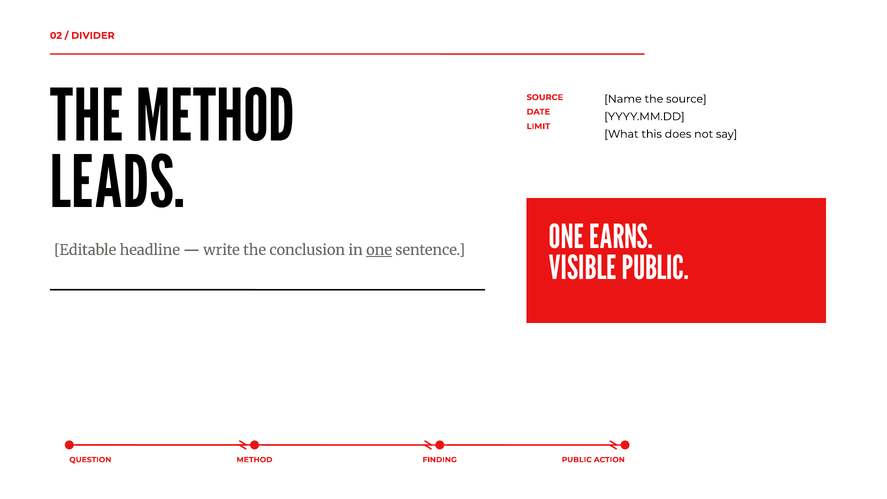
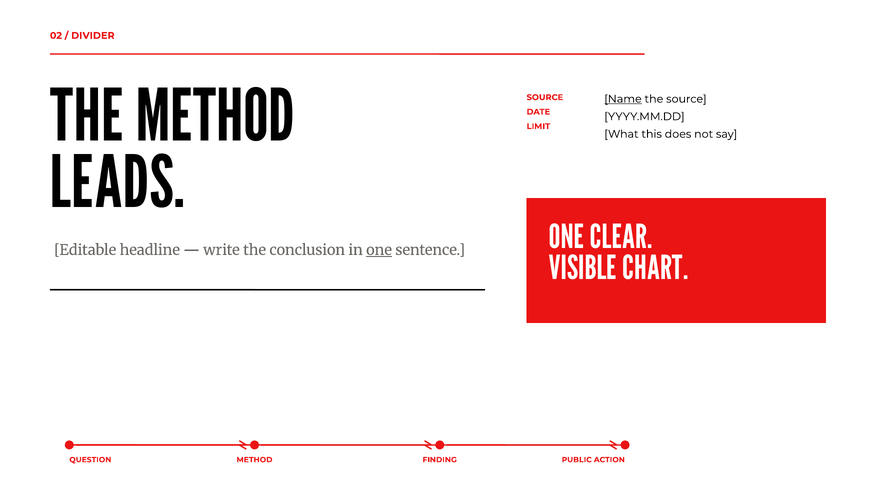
Name underline: none -> present (623, 99)
EARNS: EARNS -> CLEAR (621, 237)
VISIBLE PUBLIC: PUBLIC -> CHART (655, 268)
